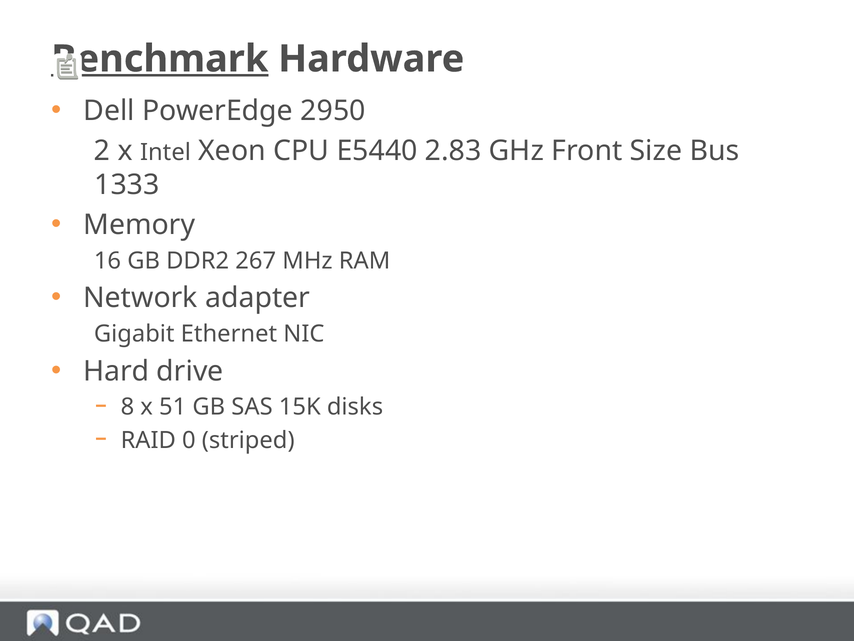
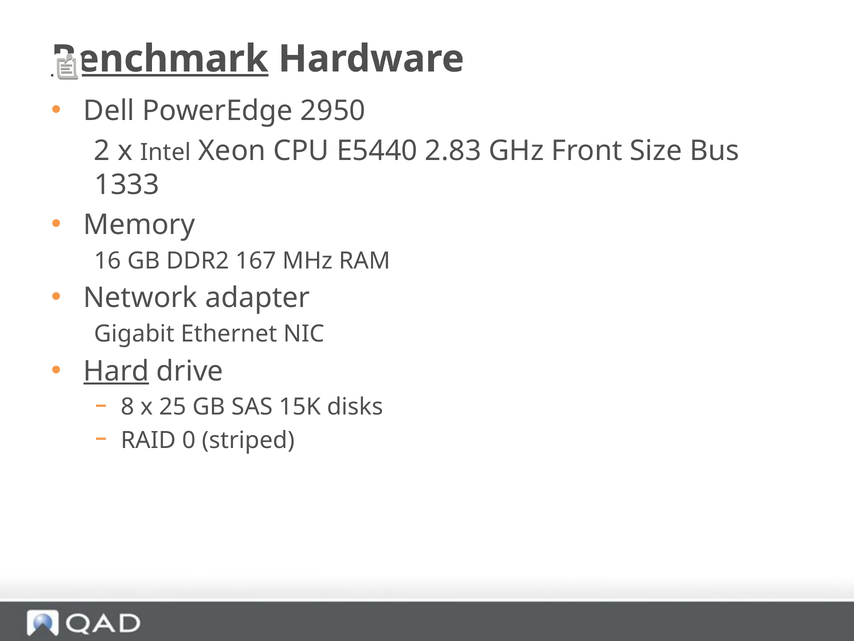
267: 267 -> 167 (256, 261)
Hard underline: none -> present (116, 371)
51: 51 -> 25 (173, 407)
